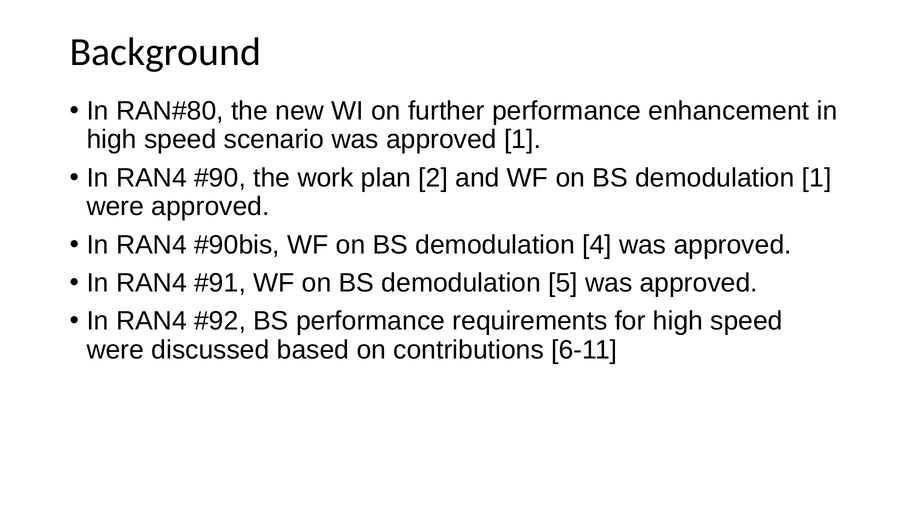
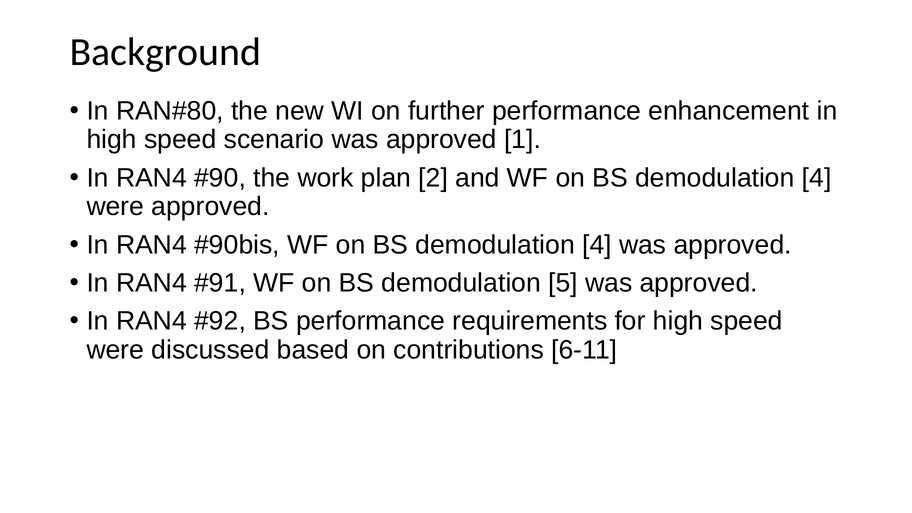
1: 1 -> 4 (817, 178)
